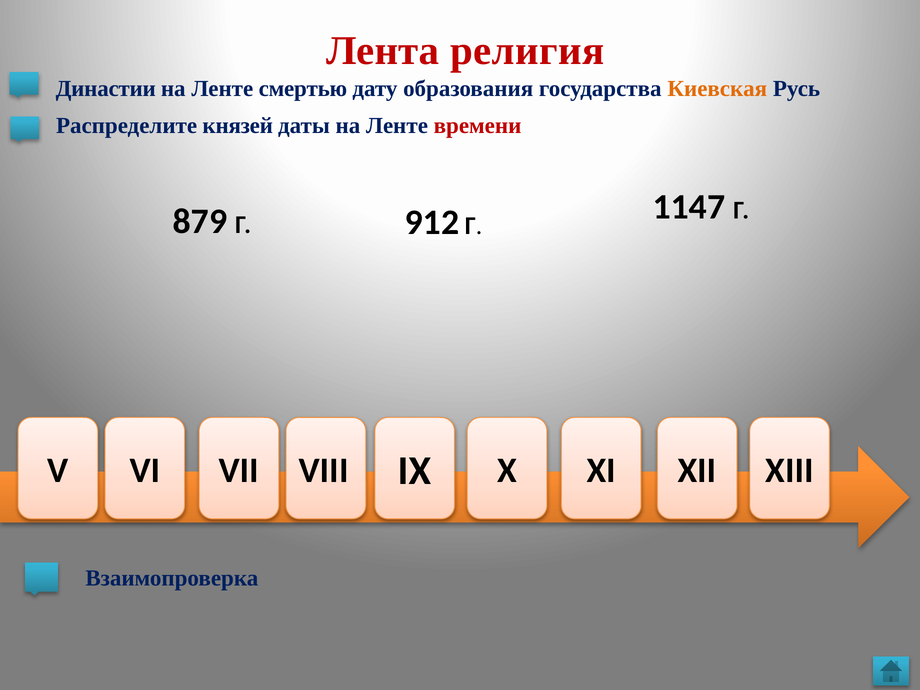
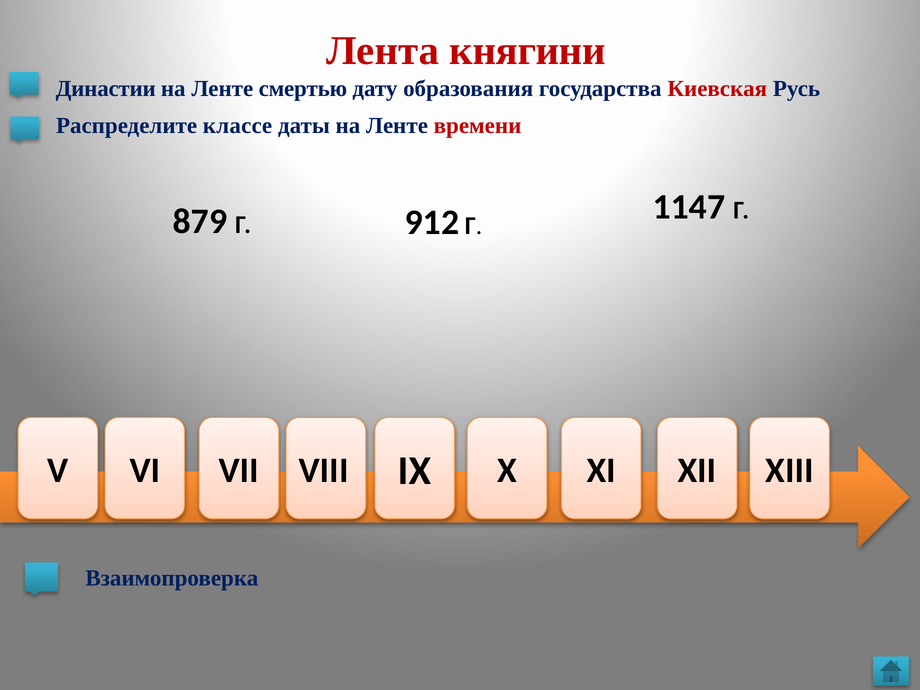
религия: религия -> княгини (528, 51)
Киевская colour: orange -> red (717, 89)
князей: князей -> классе (237, 126)
